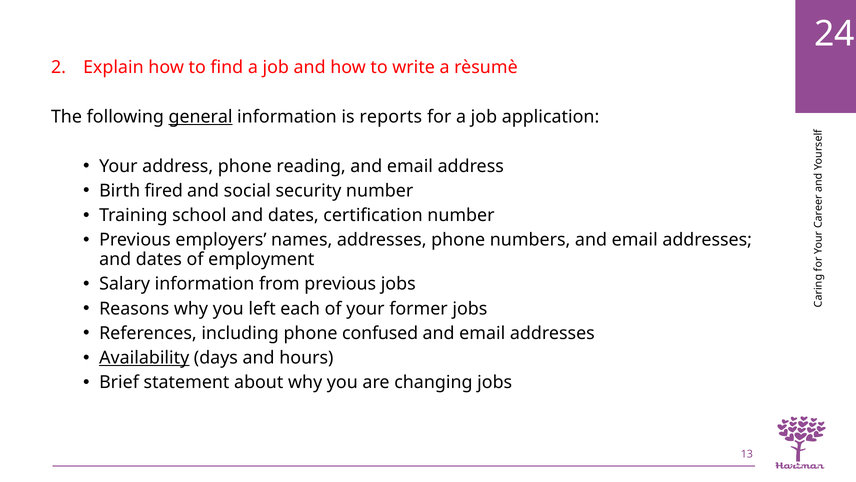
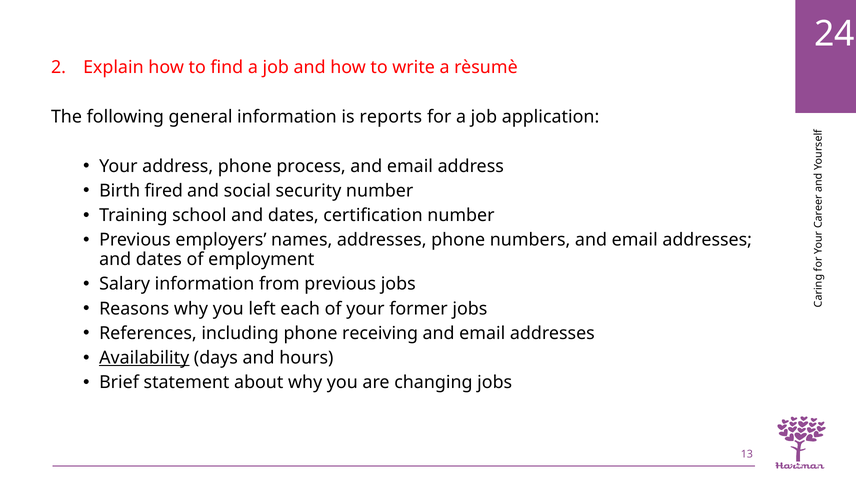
general underline: present -> none (201, 117)
reading: reading -> process (311, 166)
confused: confused -> receiving (380, 333)
